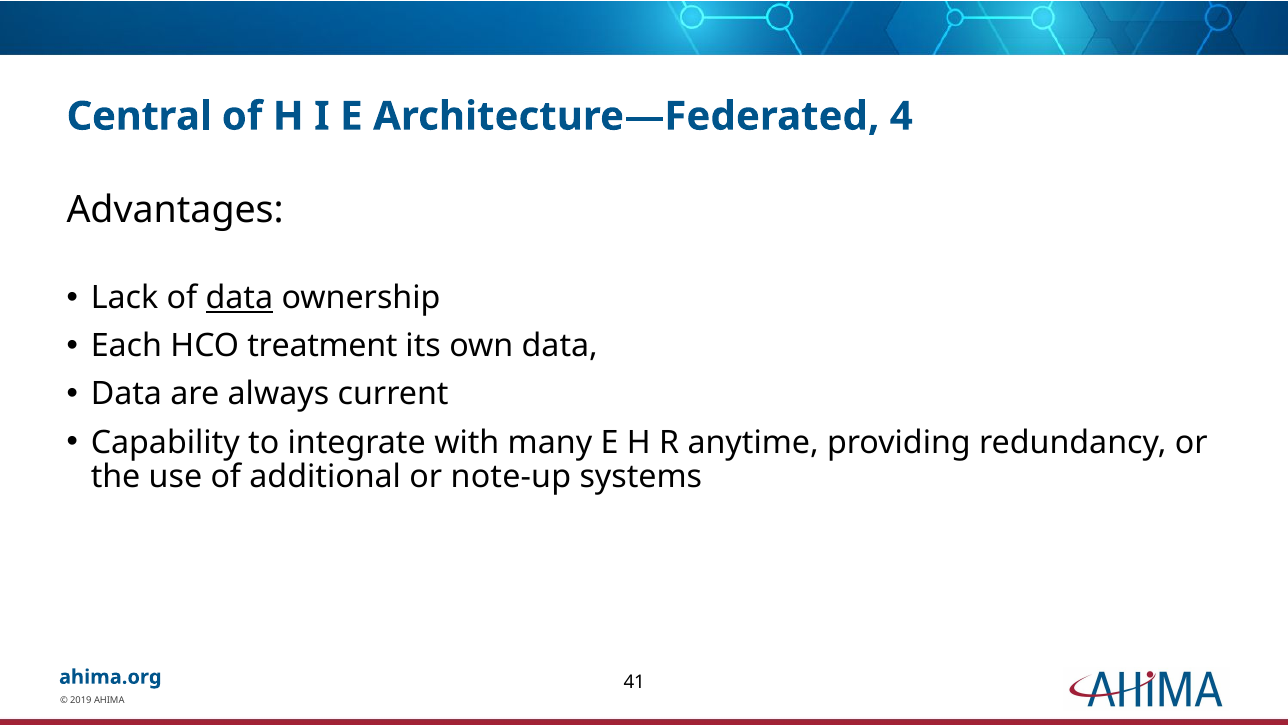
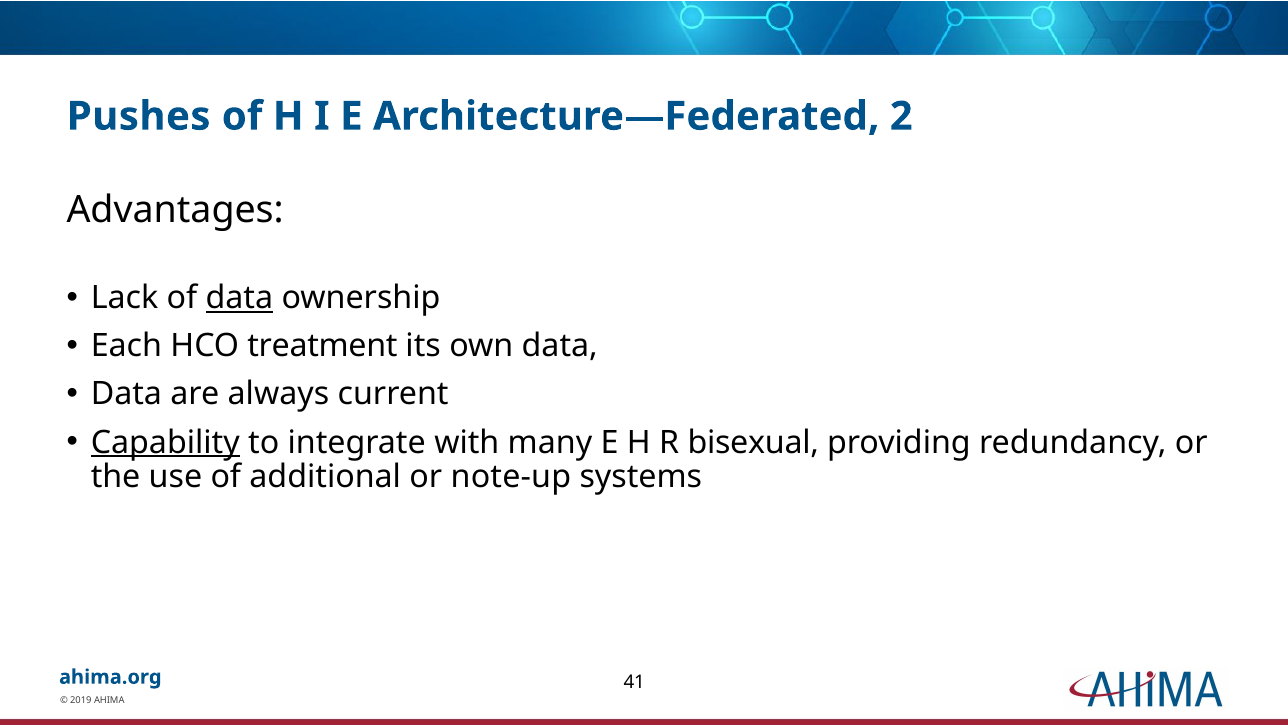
Central: Central -> Pushes (139, 116)
4: 4 -> 2 (901, 116)
Capability underline: none -> present (165, 442)
anytime: anytime -> bisexual (753, 442)
